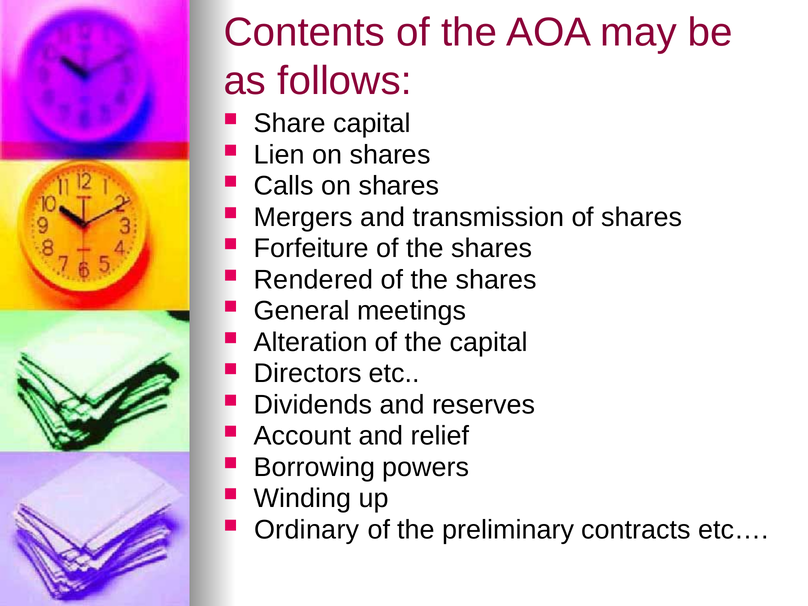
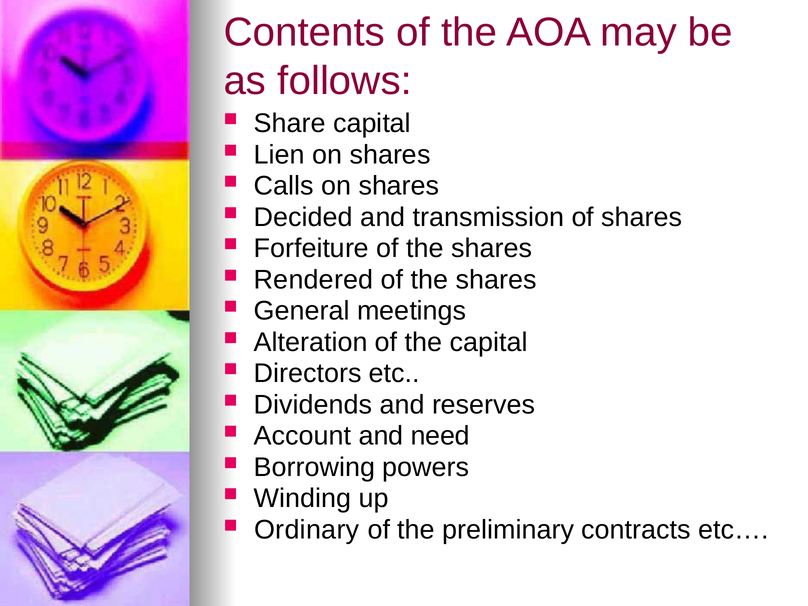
Mergers: Mergers -> Decided (303, 217)
relief: relief -> need (440, 436)
